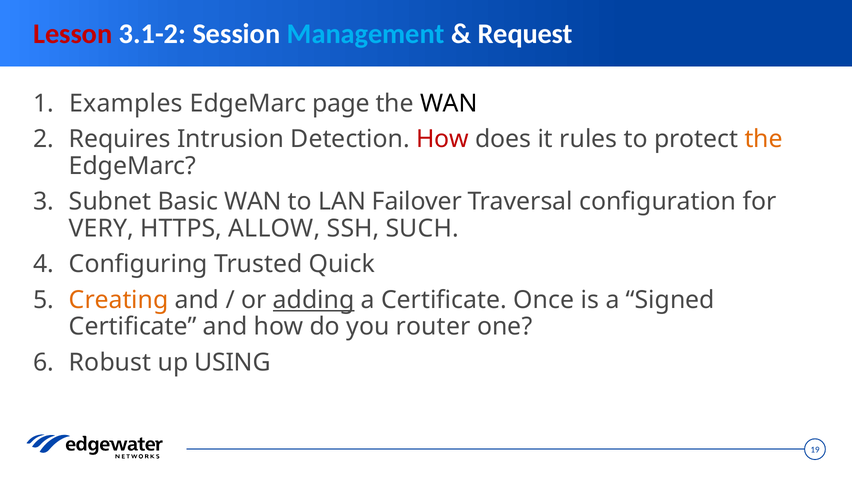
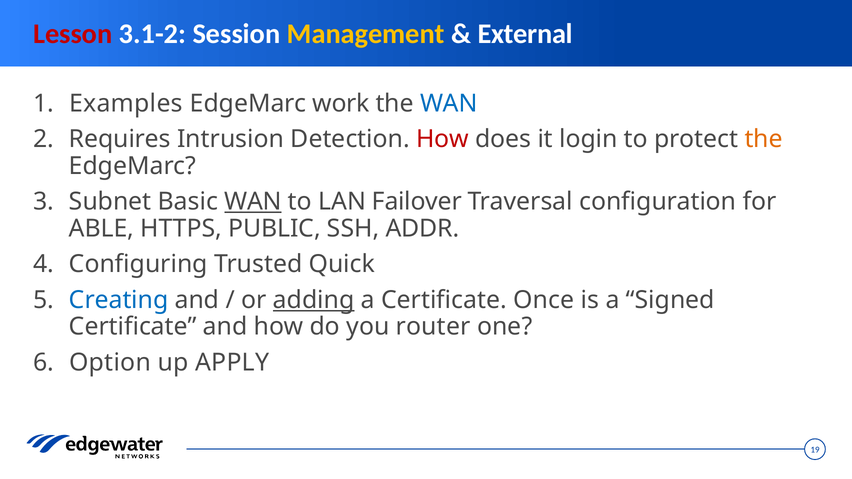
Management colour: light blue -> yellow (366, 34)
Request: Request -> External (525, 34)
page: page -> work (341, 104)
WAN colour: black -> blue (449, 104)
rules: rules -> login (588, 139)
WAN underline: none -> present (253, 202)
VERY: VERY -> ABLE (101, 229)
ALLOW: ALLOW -> PUBLIC (275, 229)
SUCH: SUCH -> ADDR (422, 229)
Creating colour: orange -> blue (119, 300)
Robust: Robust -> Option (110, 363)
USING: USING -> APPLY (232, 363)
